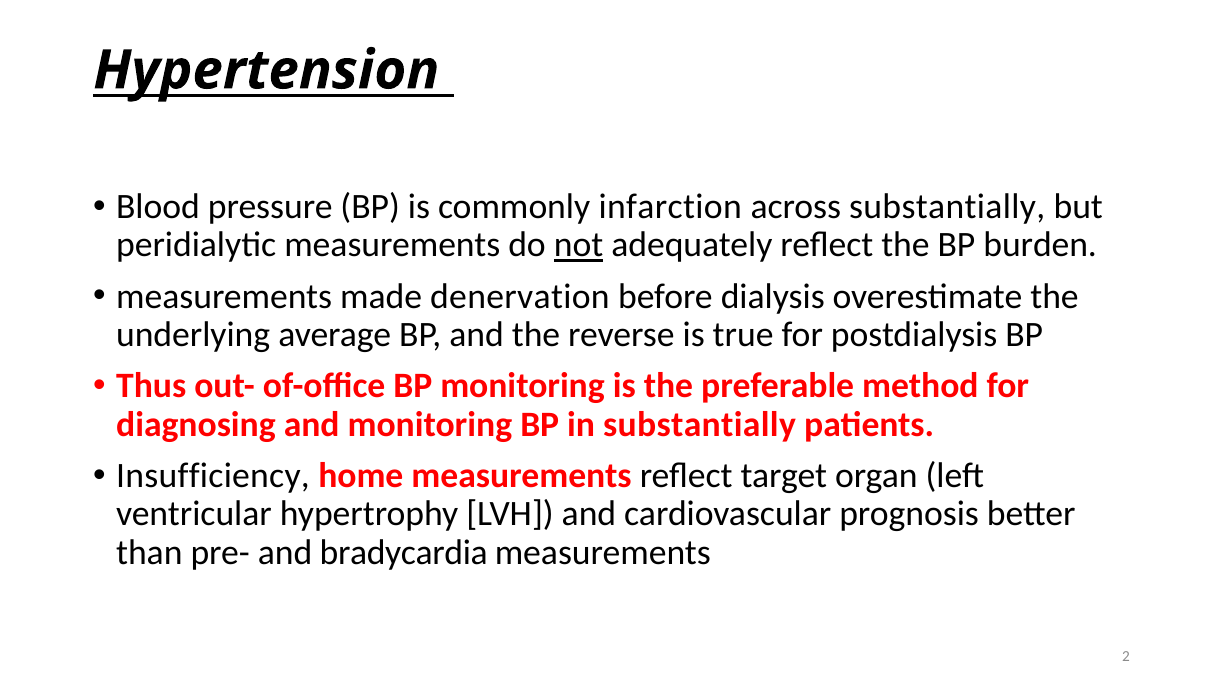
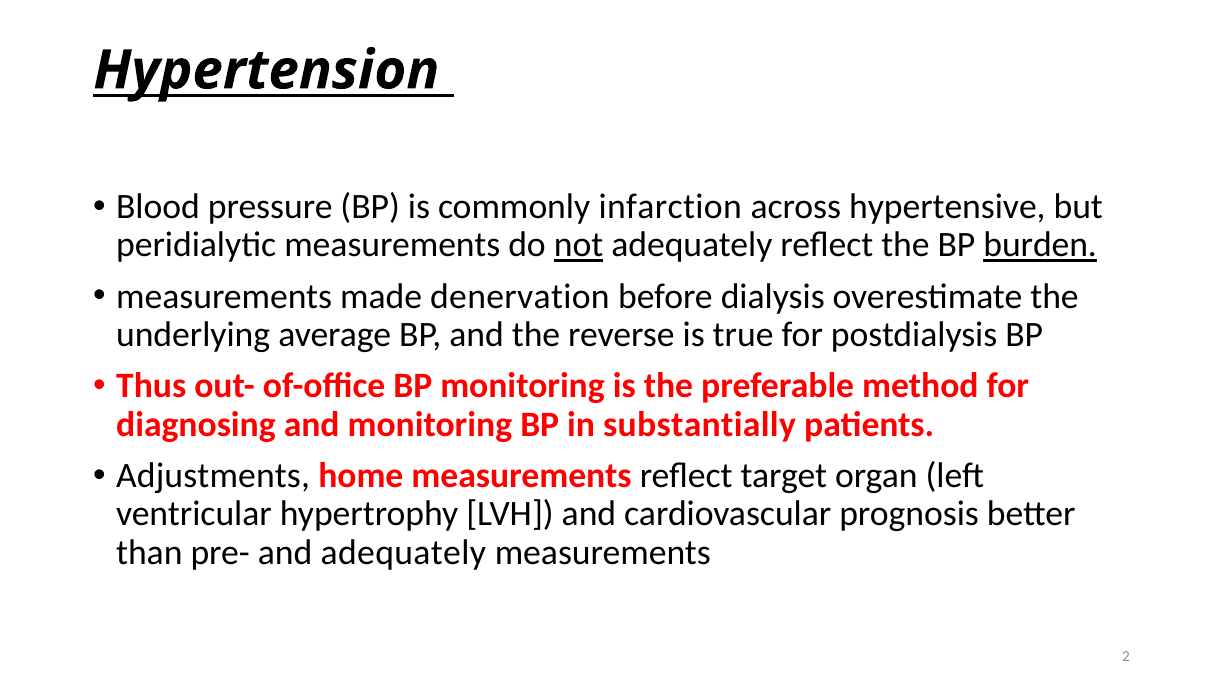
across substantially: substantially -> hypertensive (947, 207)
burden underline: none -> present (1040, 245)
Insufficiency: Insufficiency -> Adjustments (213, 476)
and bradycardia: bradycardia -> adequately (403, 553)
